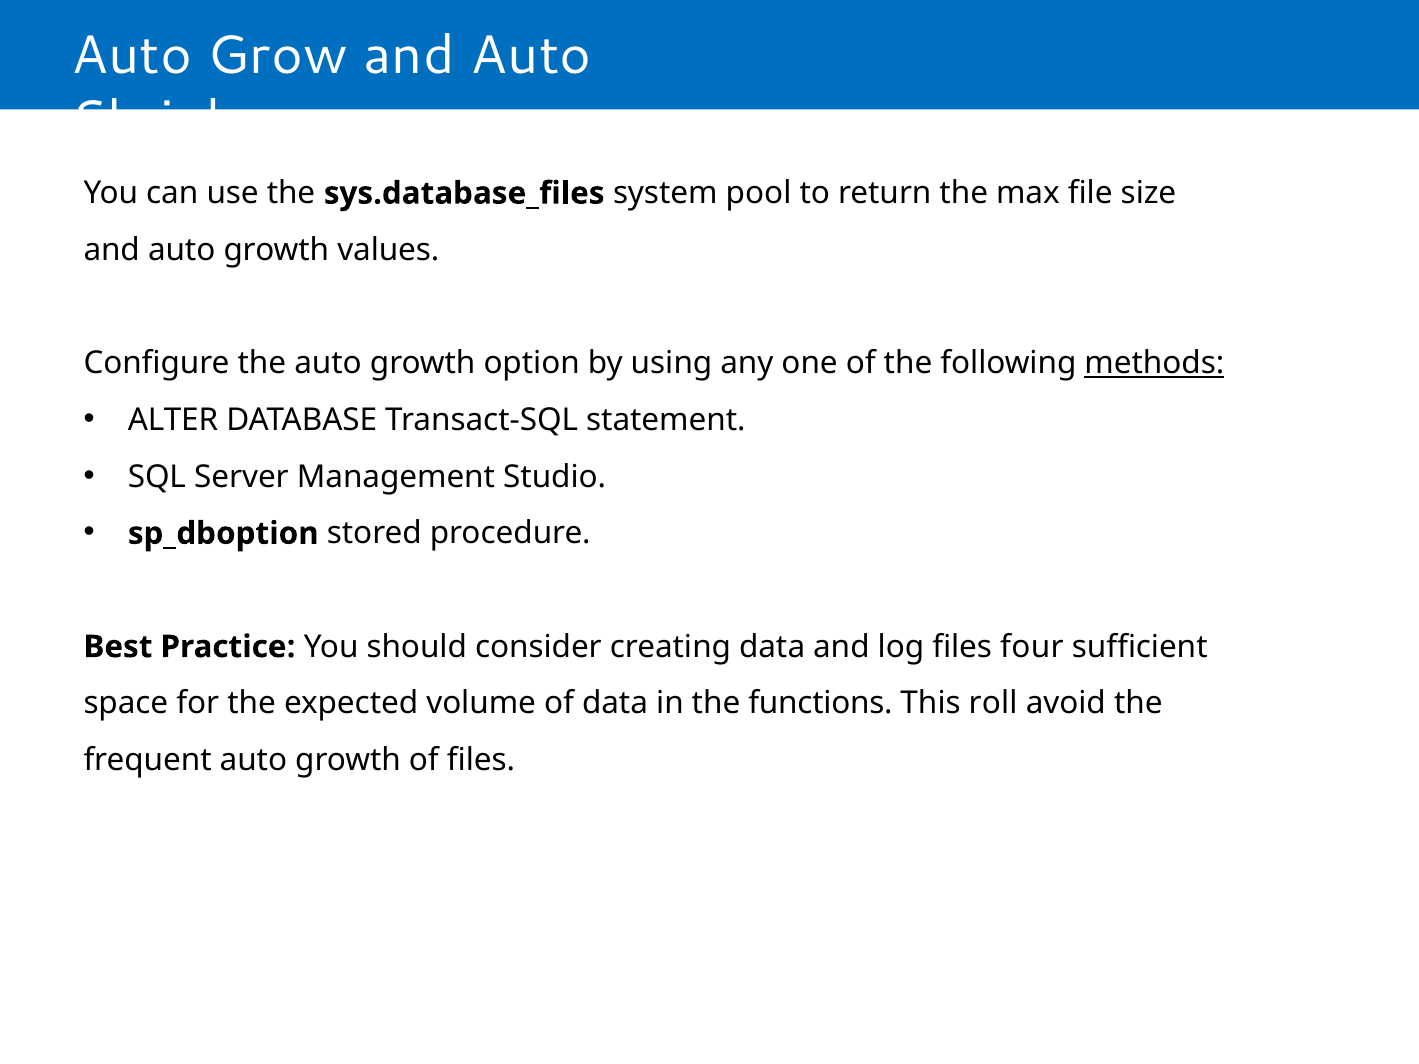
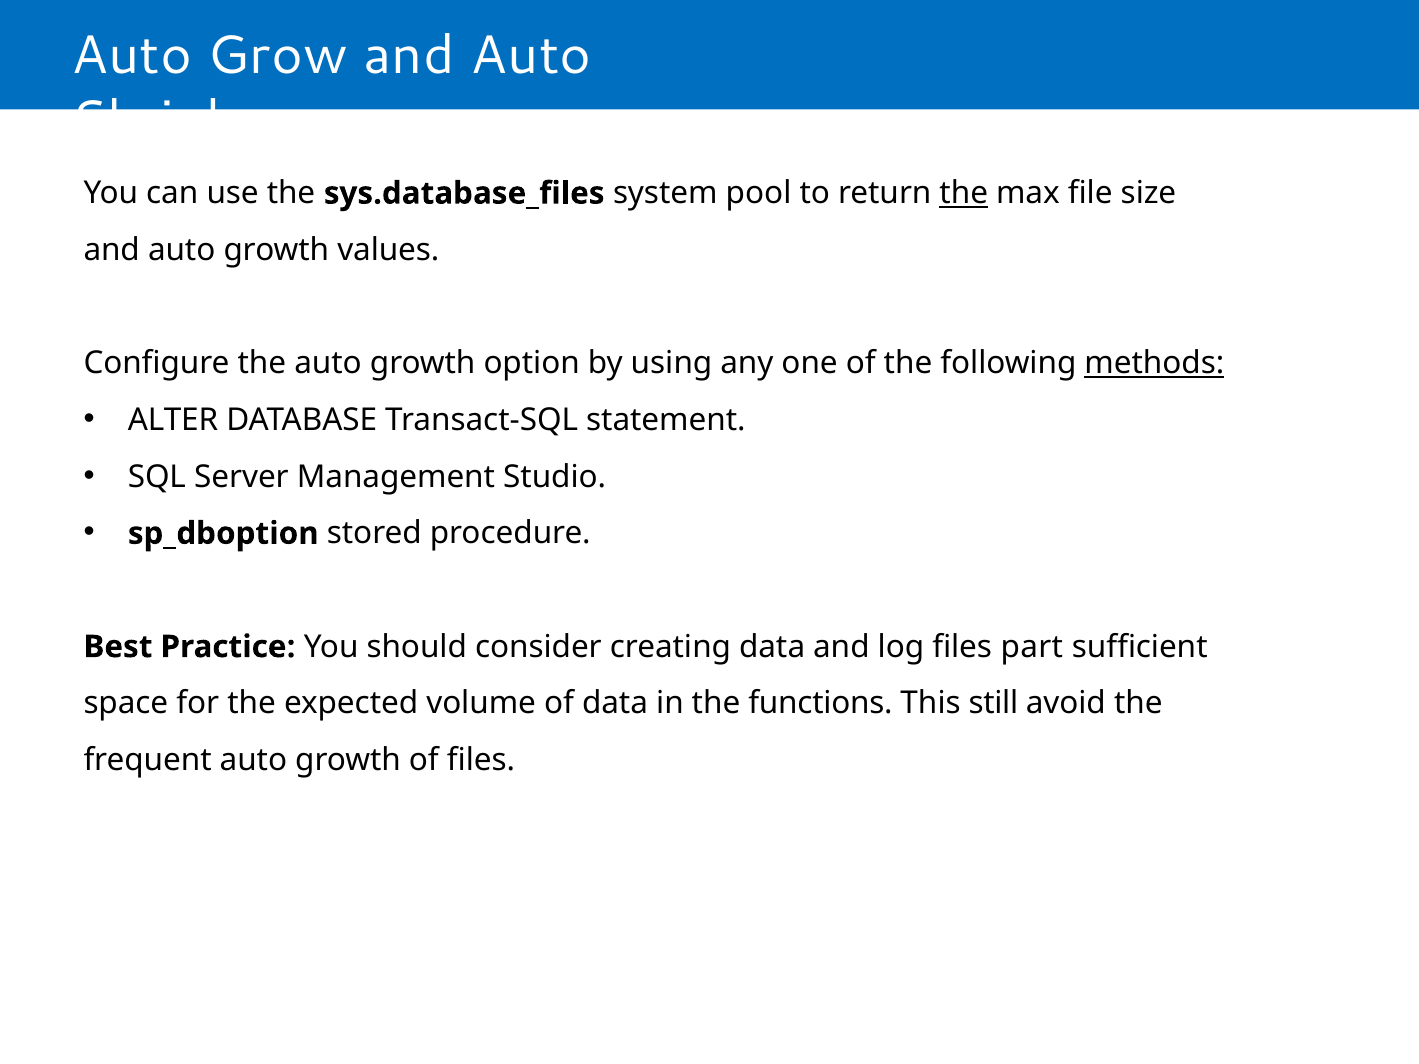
the underline: none -> present (964, 193)
four: four -> part (1032, 647)
roll: roll -> still (993, 704)
